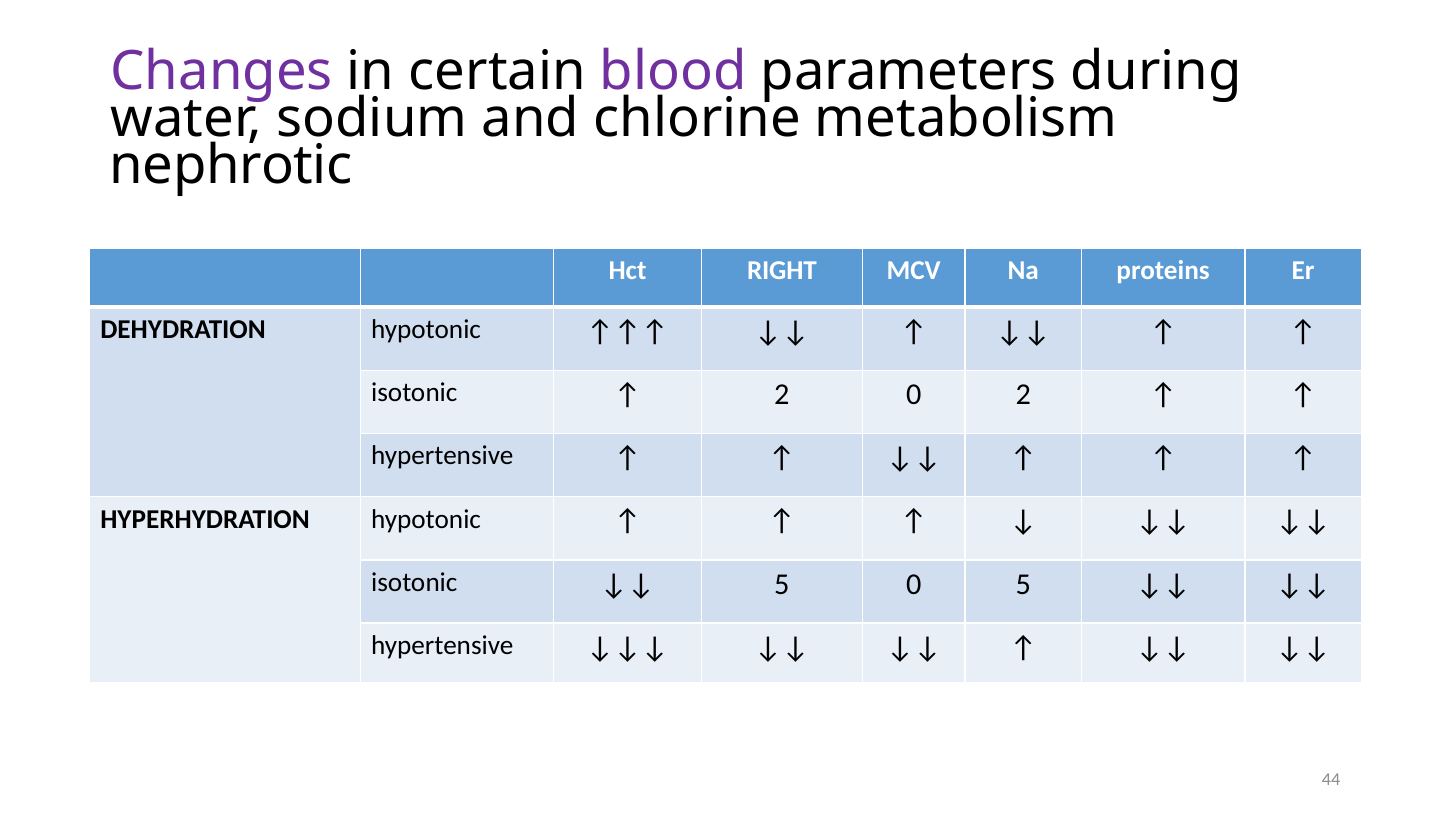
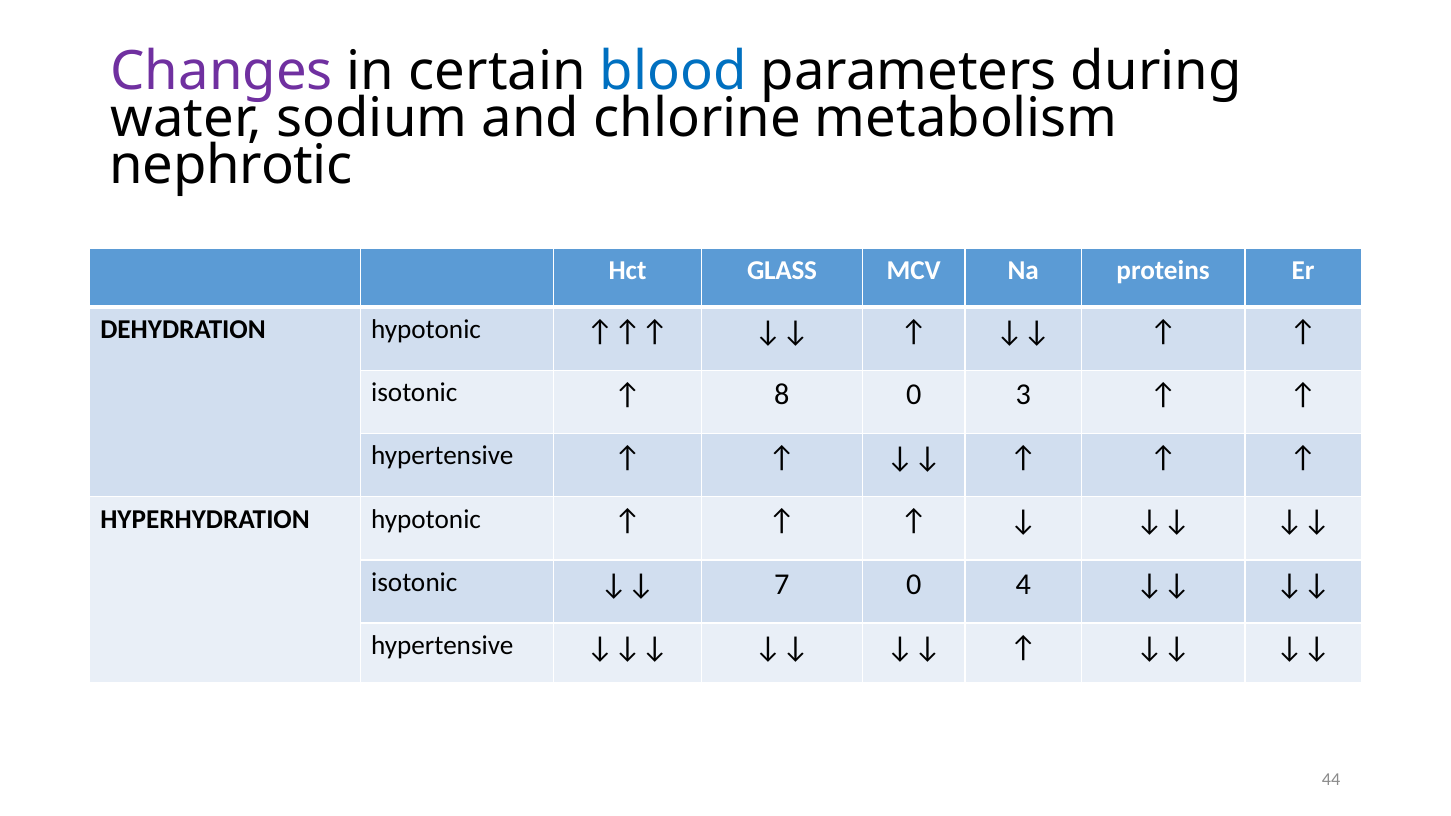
blood colour: purple -> blue (673, 71)
RIGHT: RIGHT -> GLASS (782, 270)
2: 2 -> 8 (782, 395)
0 2: 2 -> 3 (1023, 395)
5: 5 -> 7 (782, 584)
0 5: 5 -> 4 (1023, 584)
